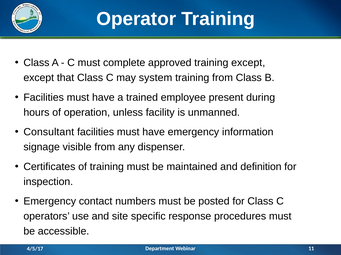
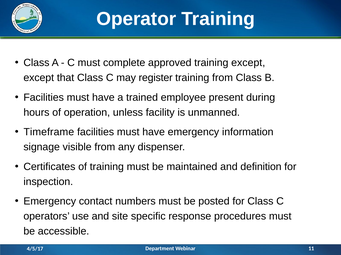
system: system -> register (156, 78)
Consultant: Consultant -> Timeframe (49, 132)
